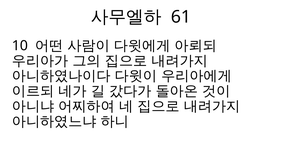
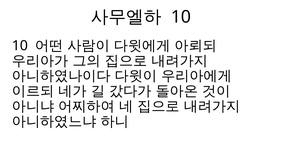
61: 61 -> 10 (181, 17)
